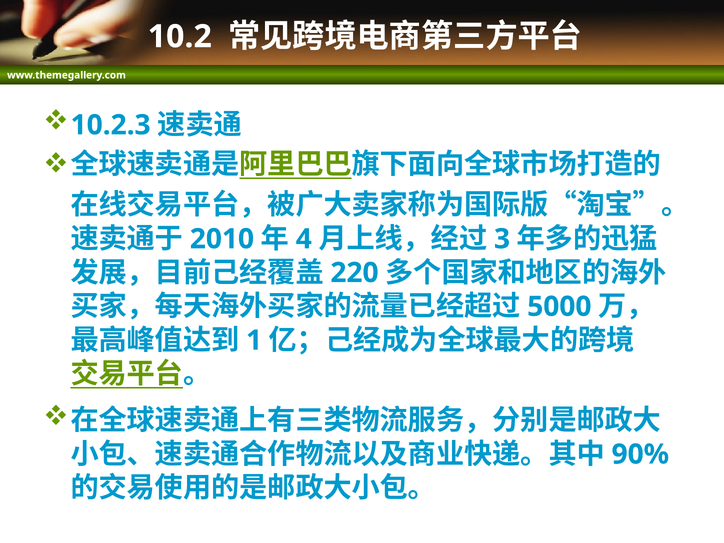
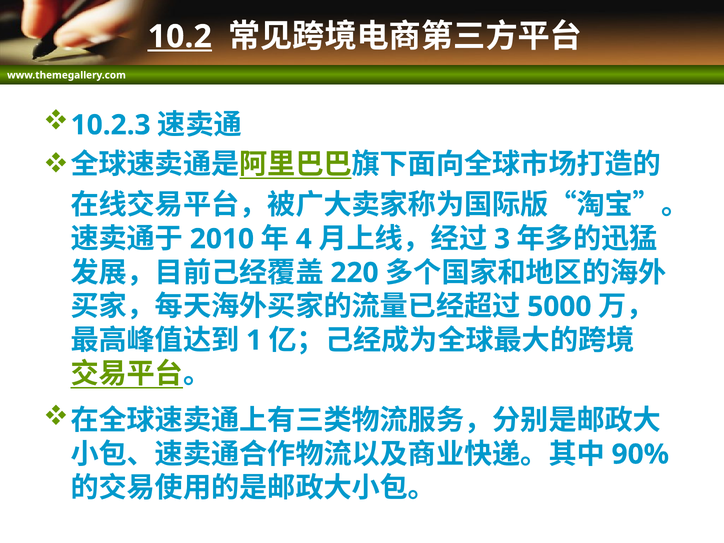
10.2 underline: none -> present (180, 37)
